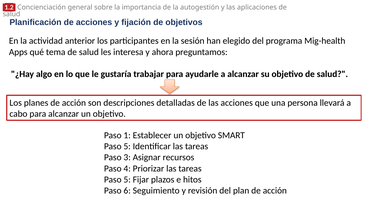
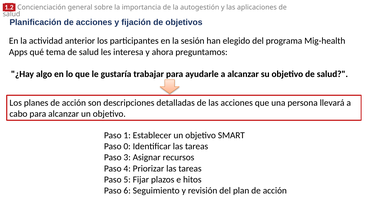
5: 5 -> 0 (127, 146)
